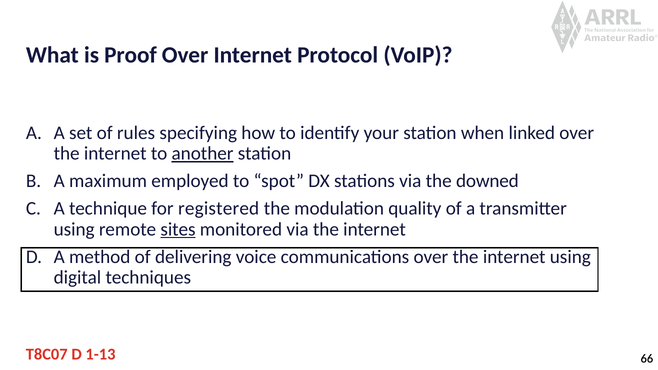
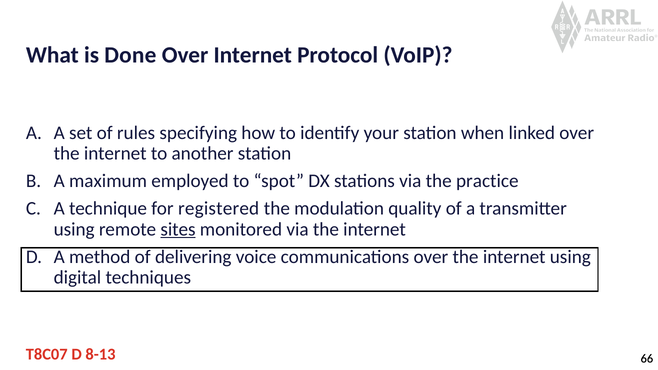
Proof: Proof -> Done (130, 55)
another underline: present -> none (203, 154)
downed: downed -> practice (487, 181)
1-13: 1-13 -> 8-13 (100, 354)
